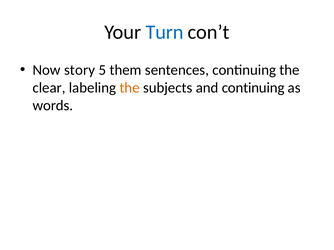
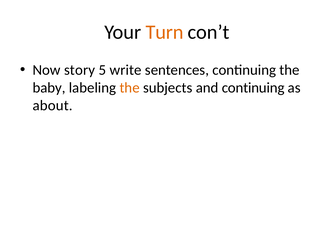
Turn colour: blue -> orange (165, 32)
them: them -> write (126, 70)
clear: clear -> baby (49, 88)
words: words -> about (53, 106)
